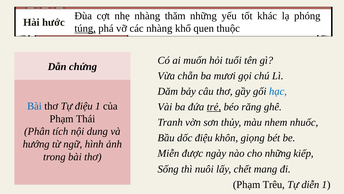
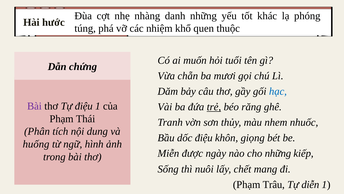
thăm: thăm -> danh (175, 16)
túng underline: present -> none (85, 28)
các nhàng: nhàng -> nhiệm (159, 28)
Bài colour: blue -> purple (34, 106)
hướng: hướng -> huống (36, 144)
Trêu: Trêu -> Trâu (274, 184)
